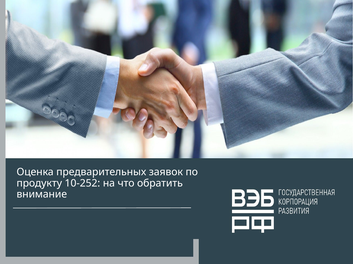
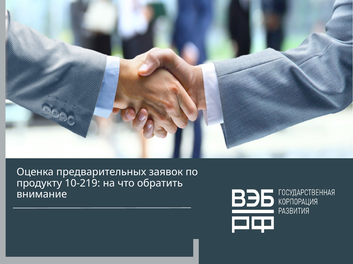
10-252: 10-252 -> 10-219 (82, 184)
